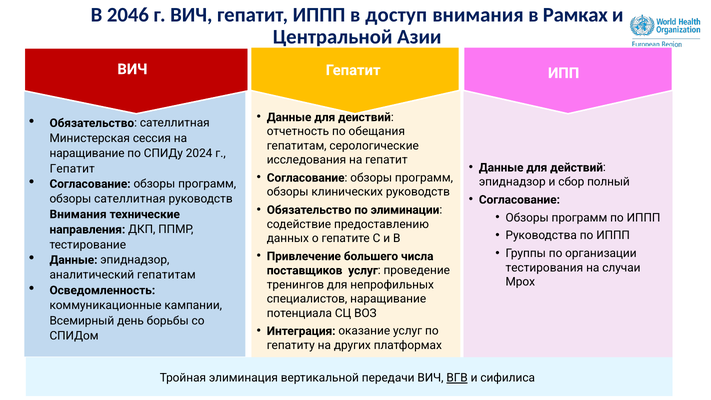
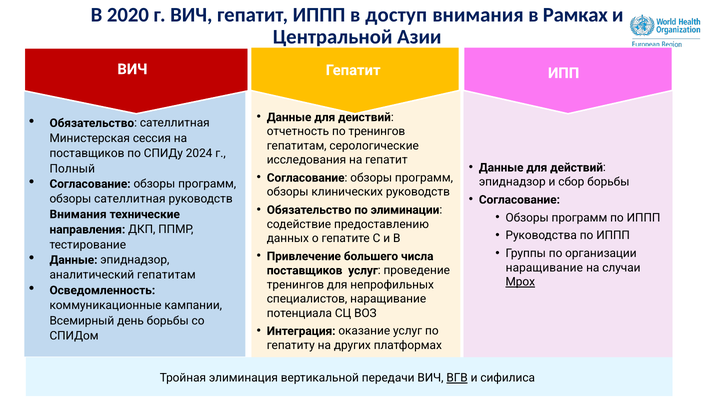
2046: 2046 -> 2020 (128, 15)
по обещания: обещания -> тренингов (377, 131)
наращивание: наращивание -> поставщиков (87, 153)
Гепатит: Гепатит -> Полный (72, 169)
сбор полный: полный -> борьбы (608, 182)
тестирования: тестирования -> наращивание (544, 268)
Mpox underline: none -> present (520, 282)
